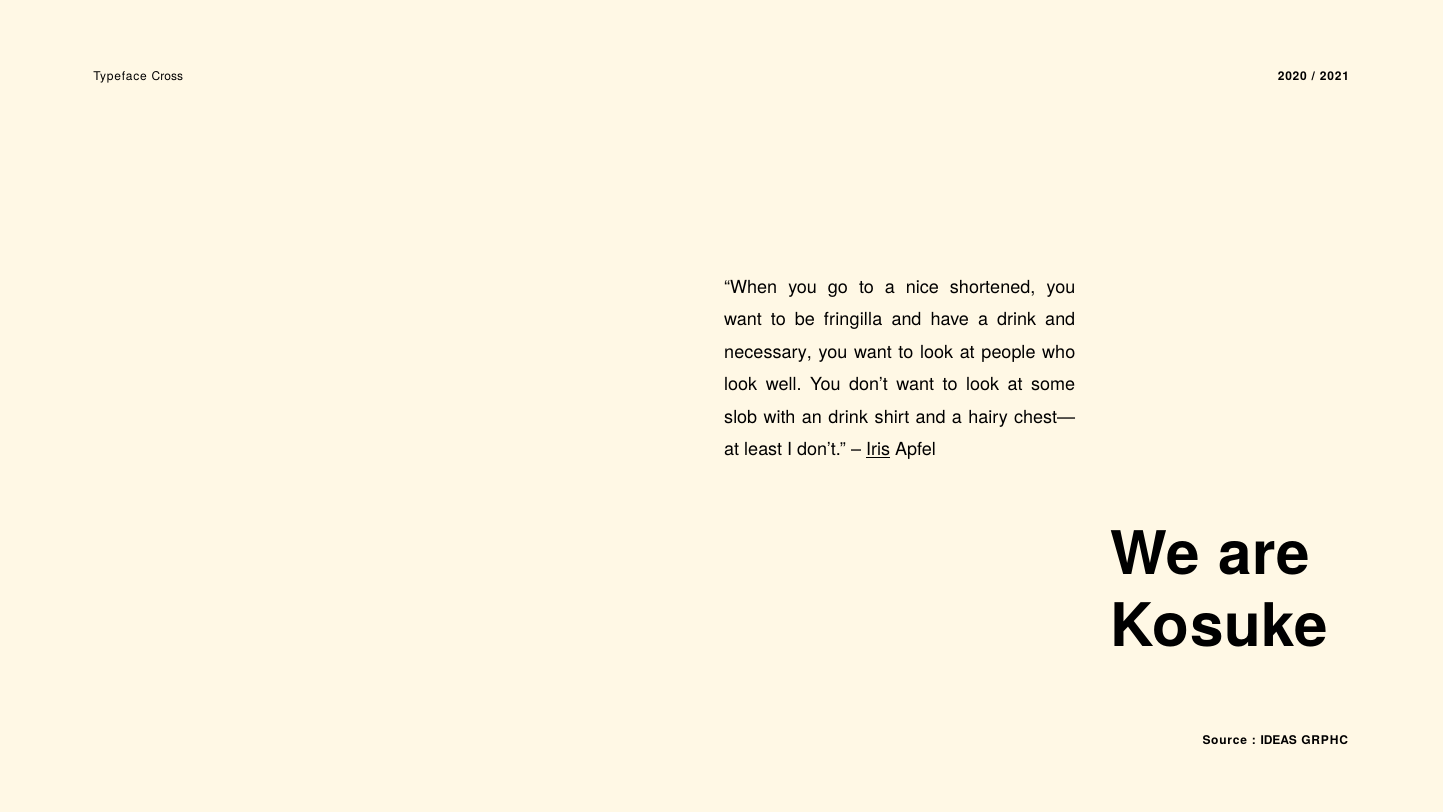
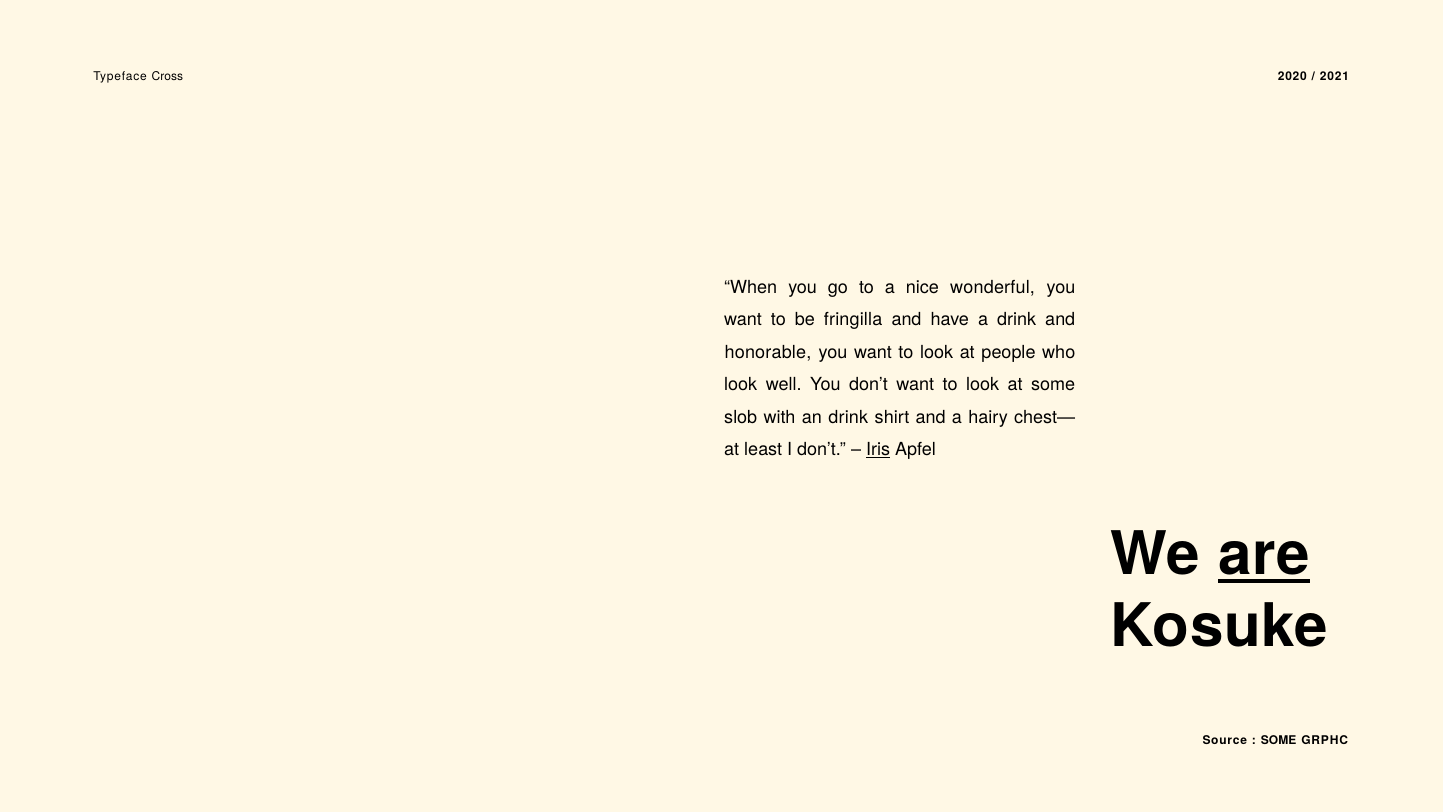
shortened: shortened -> wonderful (993, 287)
necessary: necessary -> honorable (768, 352)
are underline: none -> present (1264, 555)
IDEAS: IDEAS -> SOME (1279, 740)
